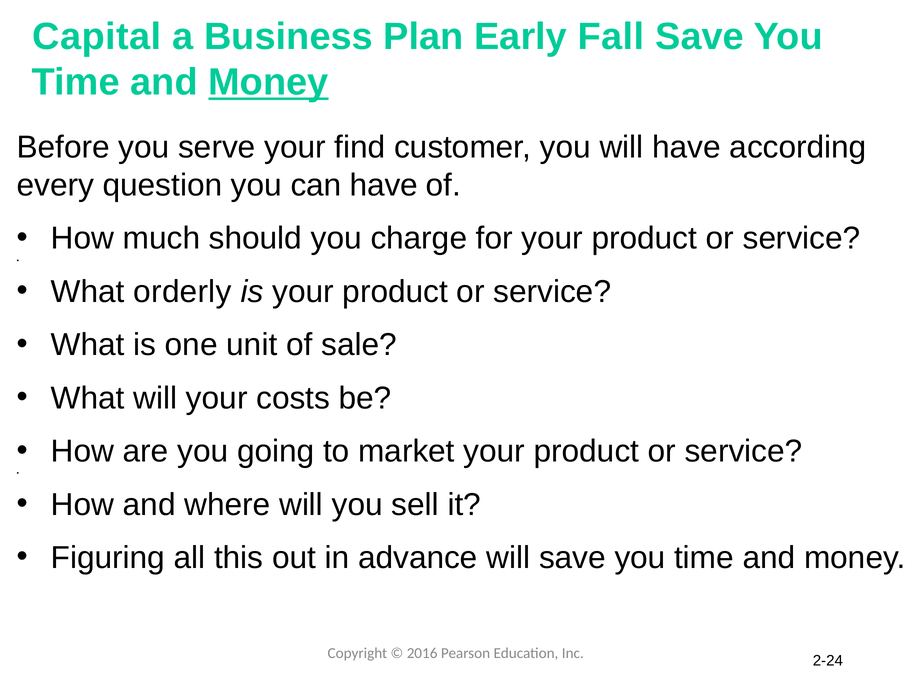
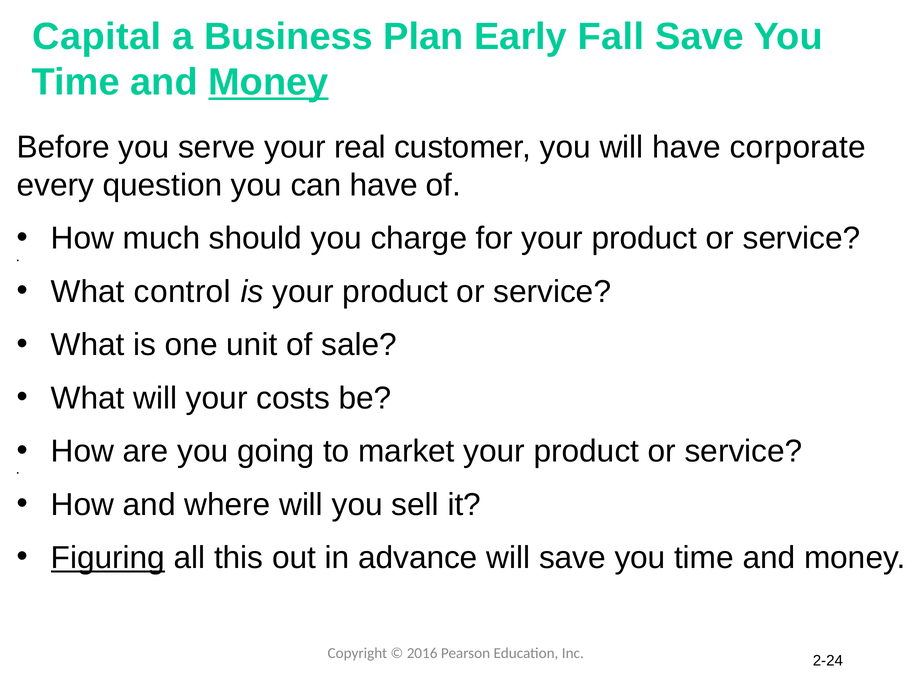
find: find -> real (360, 147)
according: according -> corporate (798, 147)
orderly: orderly -> control (182, 292)
Figuring underline: none -> present (108, 558)
